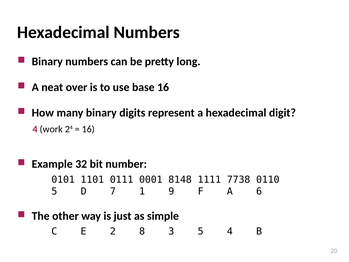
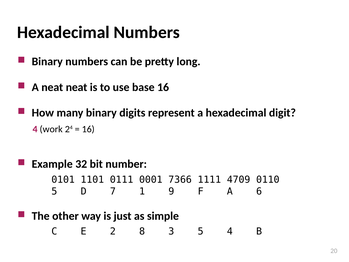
neat over: over -> neat (77, 87)
8148: 8148 -> 7366 (180, 180)
7738: 7738 -> 4709 (239, 180)
